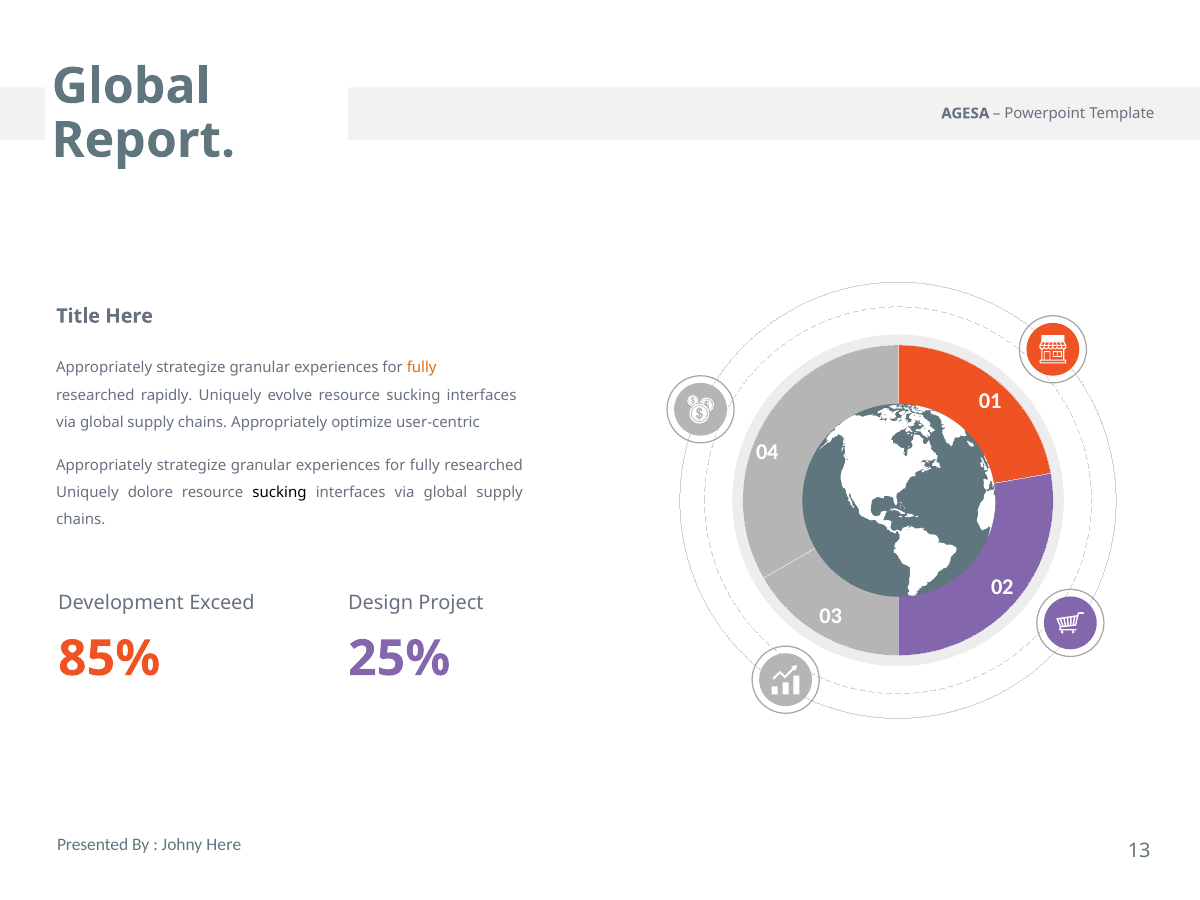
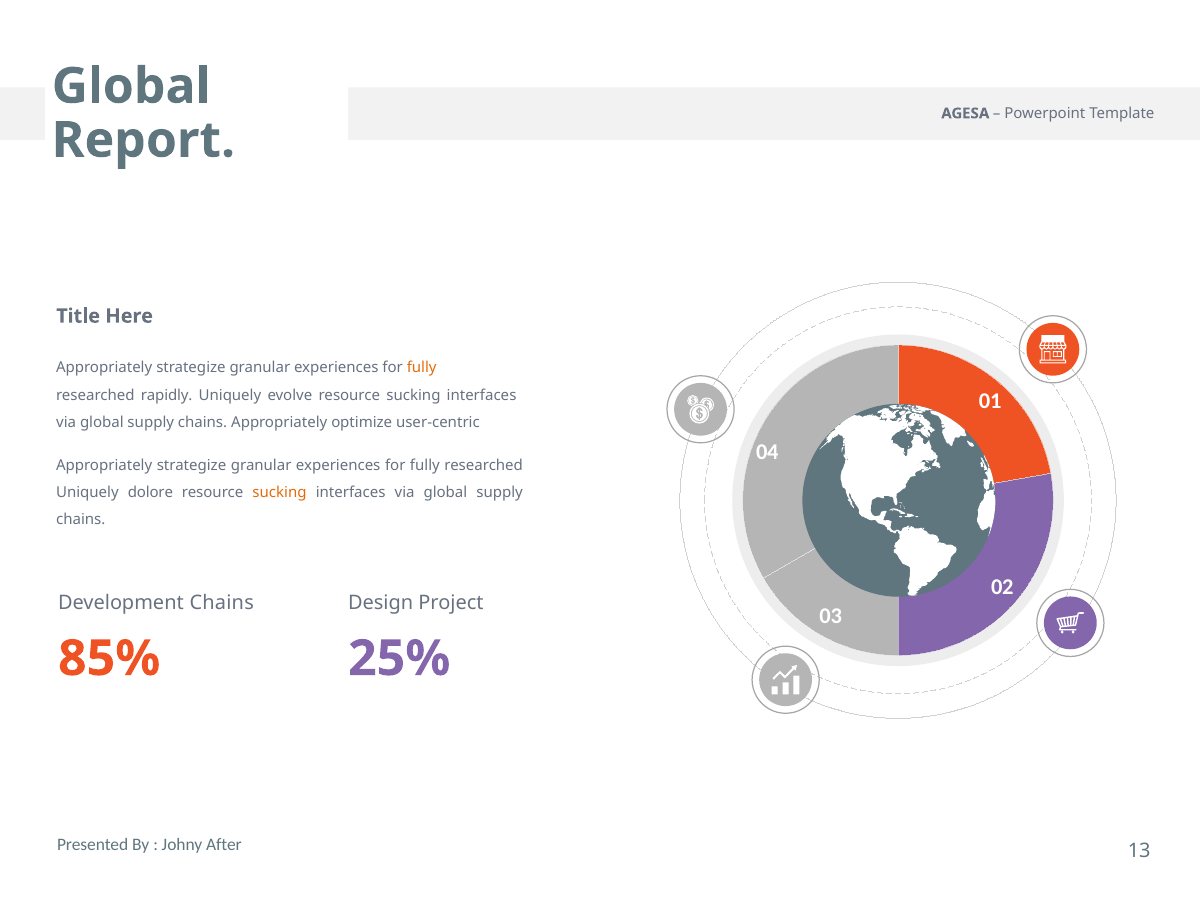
sucking colour: black -> orange (280, 492)
Development Exceed: Exceed -> Chains (222, 603)
Johny Here: Here -> After (224, 845)
